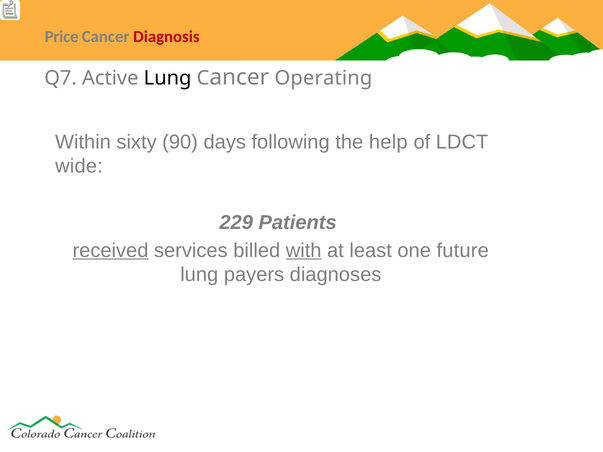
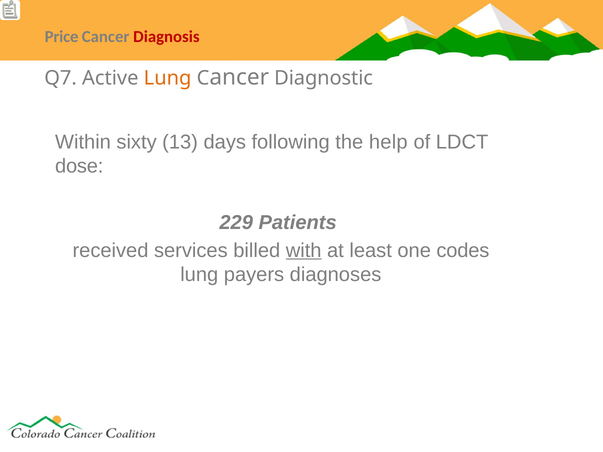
Lung colour: black -> orange (168, 78)
Operating: Operating -> Diagnostic (324, 78)
90: 90 -> 13 (180, 142)
wide: wide -> dose (79, 166)
received underline: present -> none (110, 251)
future: future -> codes (463, 251)
